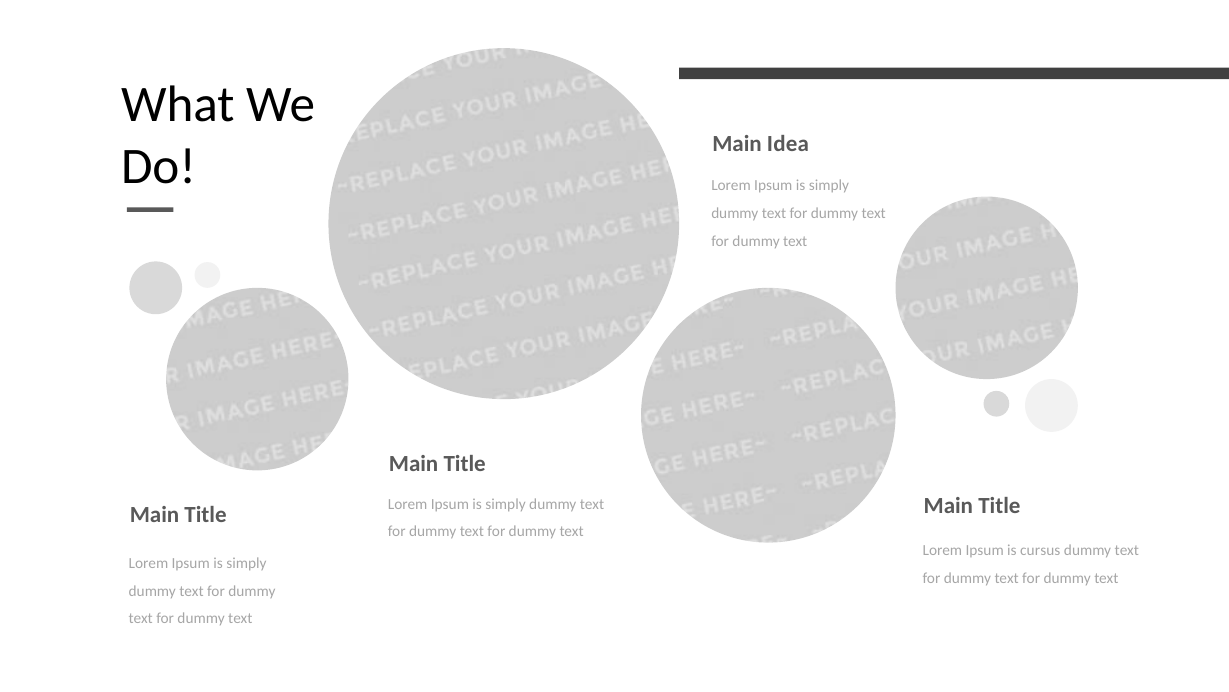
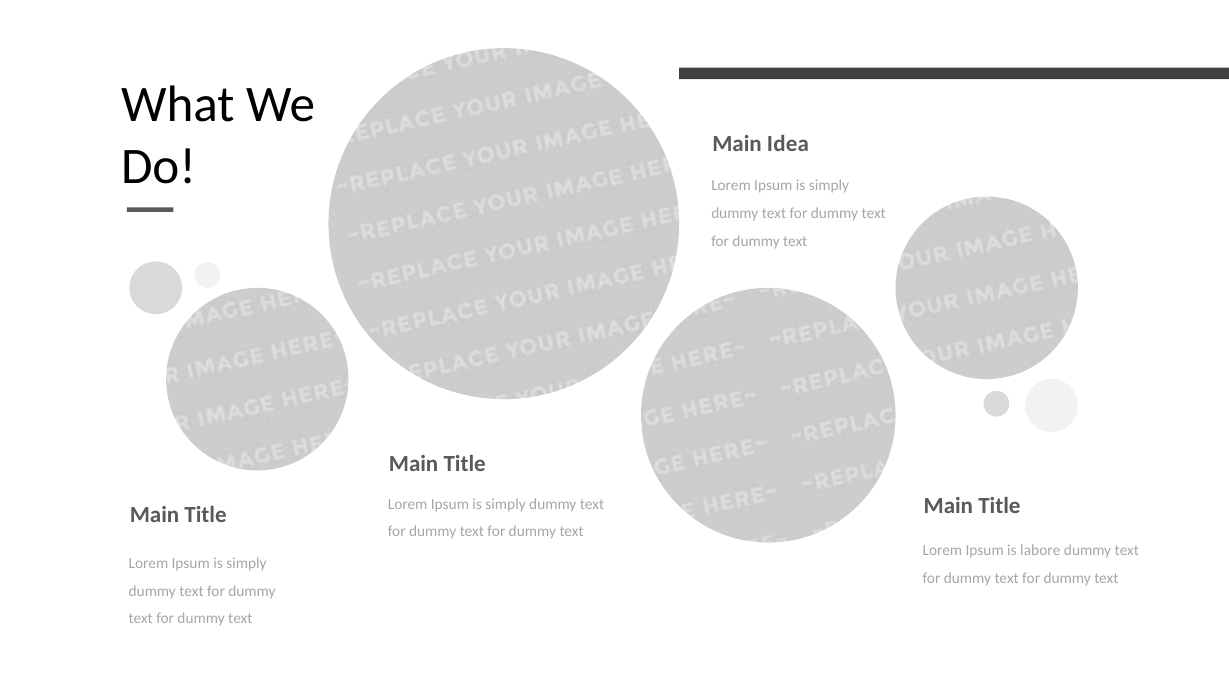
cursus: cursus -> labore (1040, 550)
